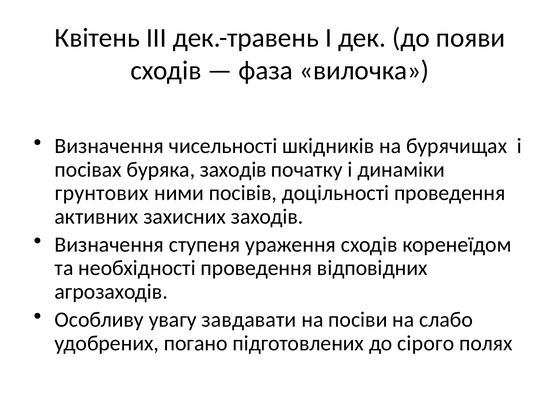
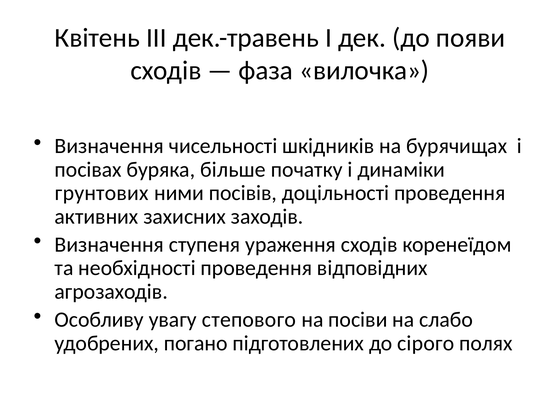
буряка заходів: заходів -> більше (233, 170)
завдавати: завдавати -> степового (249, 320)
